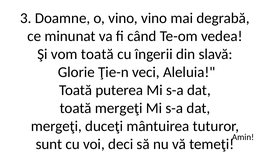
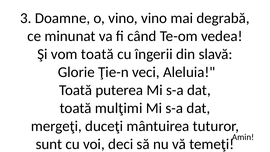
toată mergeţi: mergeţi -> mulţimi (119, 108)
